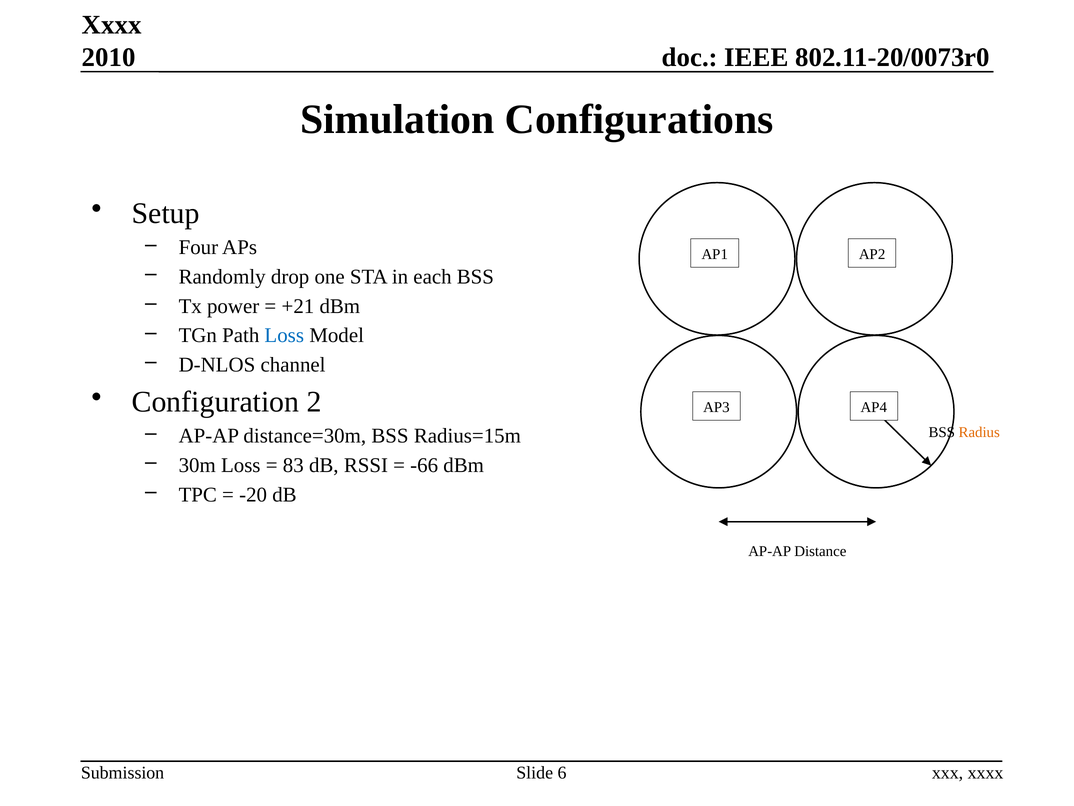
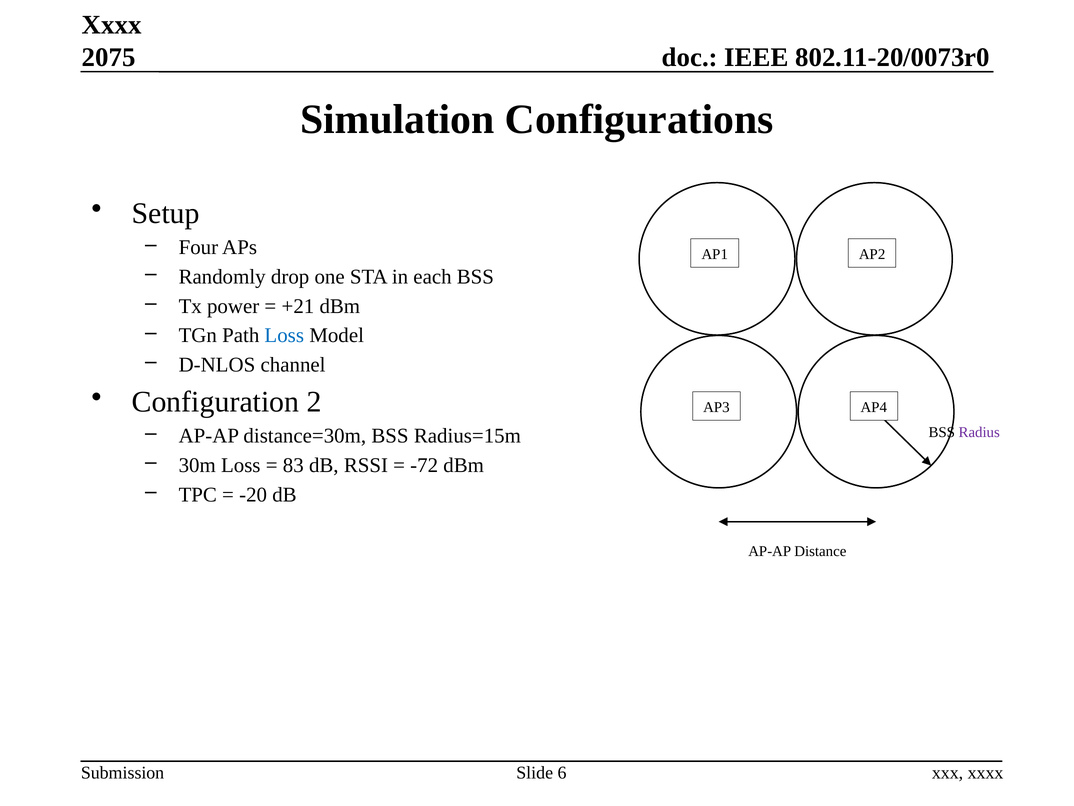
2010: 2010 -> 2075 (109, 57)
Radius colour: orange -> purple (979, 432)
-66: -66 -> -72 (424, 465)
